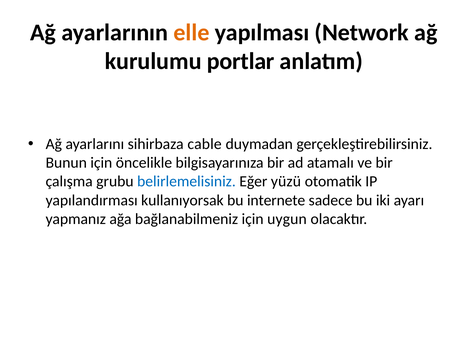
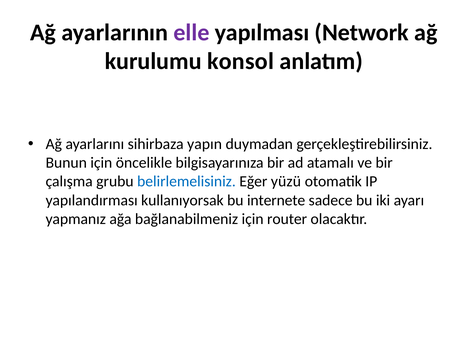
elle colour: orange -> purple (191, 32)
portlar: portlar -> konsol (241, 61)
cable: cable -> yapın (205, 144)
uygun: uygun -> router (287, 219)
